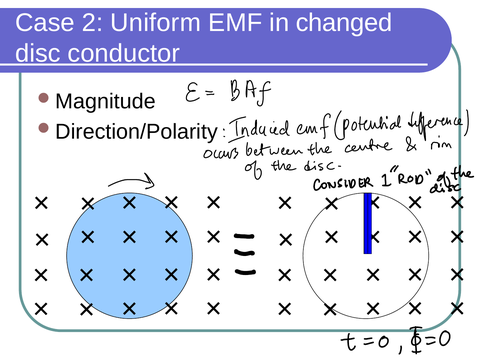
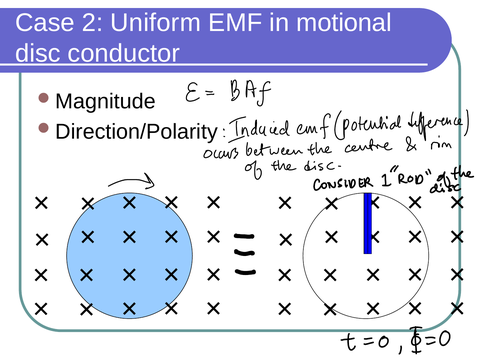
changed: changed -> motional (344, 23)
